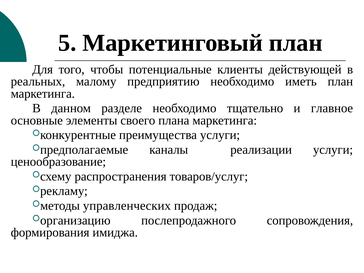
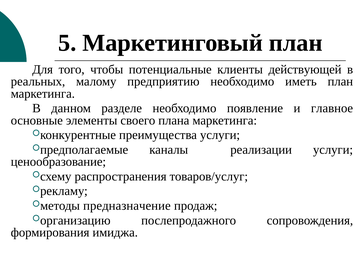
тщательно: тщательно -> появление (255, 108)
управленческих: управленческих -> предназначение (127, 206)
